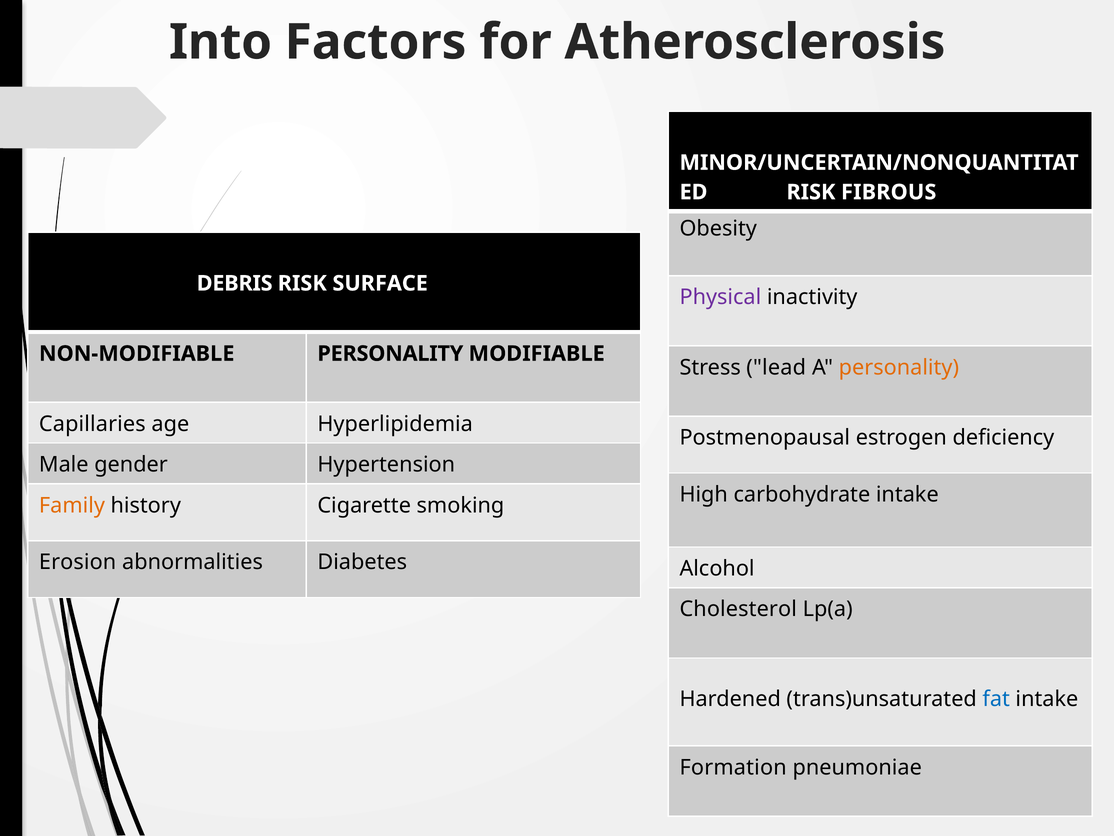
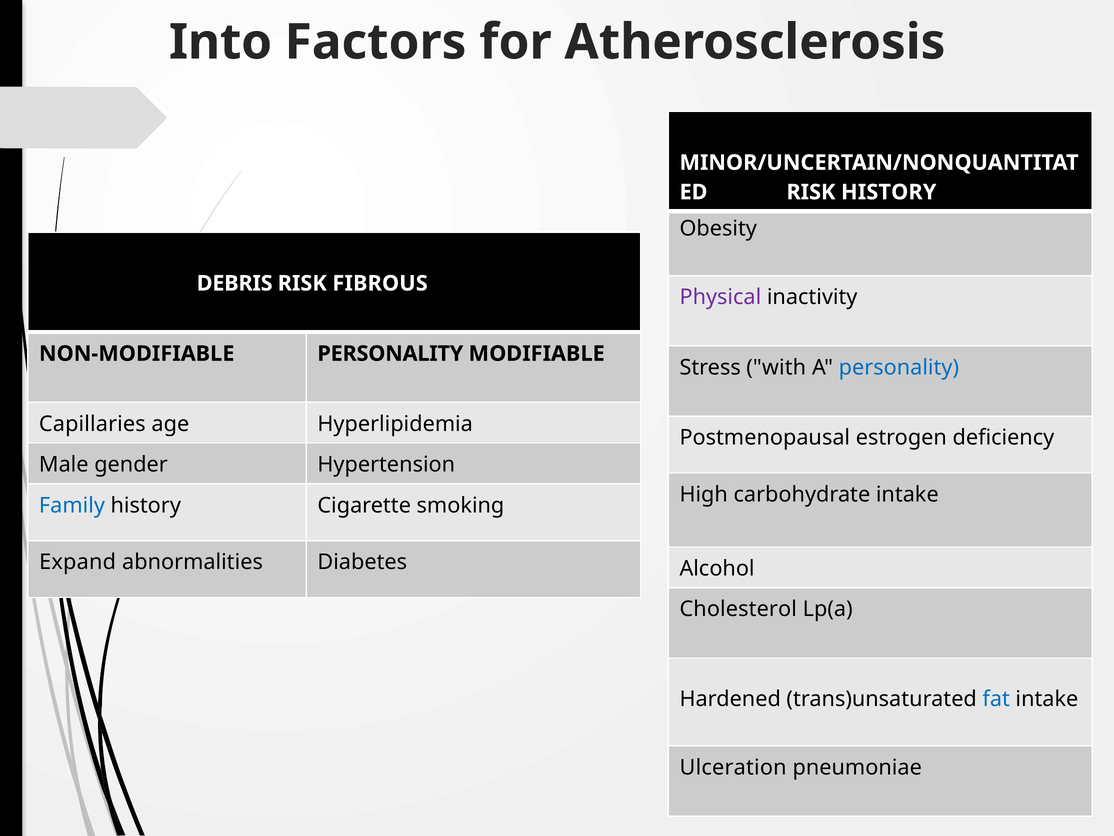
RISK FIBROUS: FIBROUS -> HISTORY (889, 192)
SURFACE: SURFACE -> FIBROUS (380, 283)
lead: lead -> with (776, 367)
personality colour: orange -> blue (899, 367)
Family colour: orange -> blue (72, 505)
Erosion: Erosion -> Expand (78, 562)
Formation: Formation -> Ulceration (733, 767)
